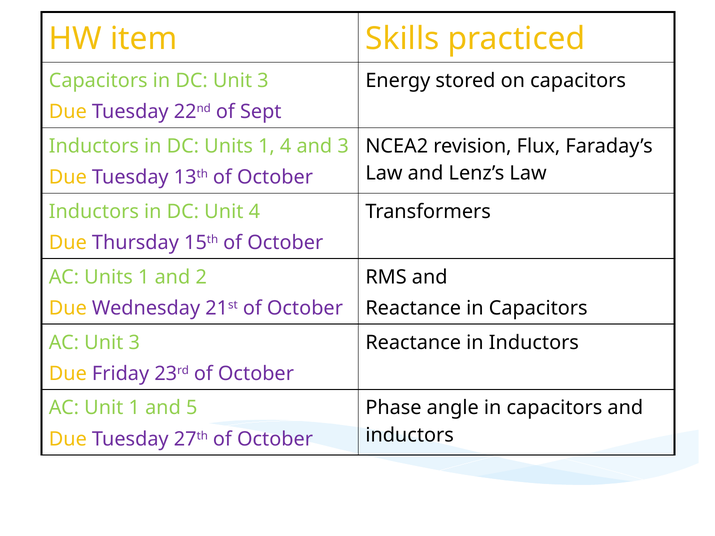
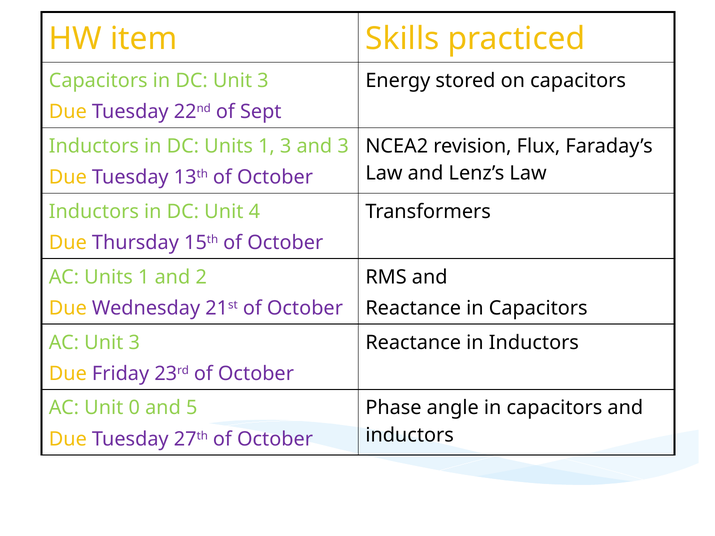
1 4: 4 -> 3 (286, 146)
Unit 1: 1 -> 0 (134, 408)
